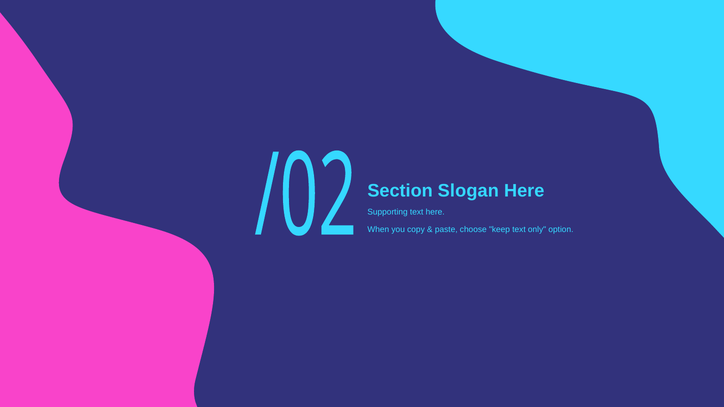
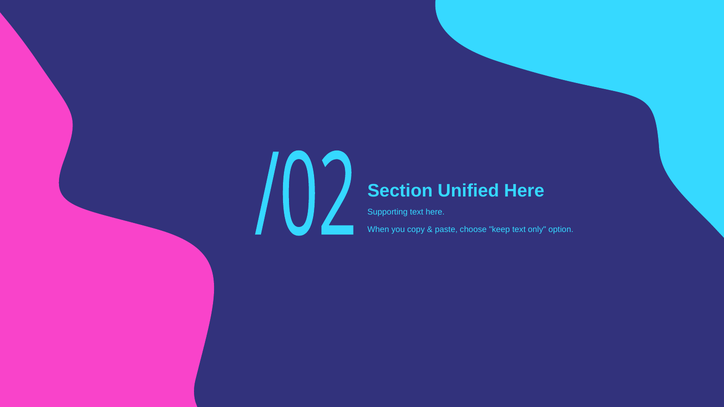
Slogan: Slogan -> Unified (468, 191)
